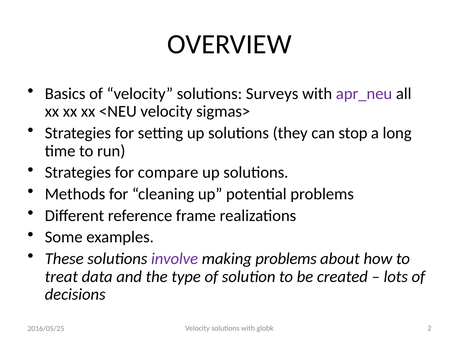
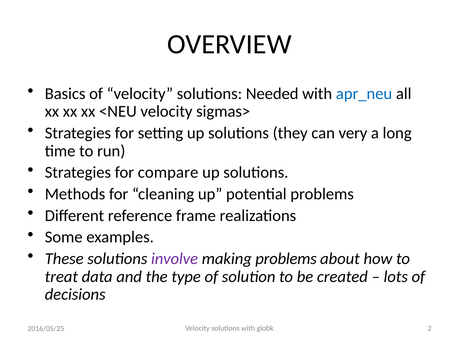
Surveys: Surveys -> Needed (272, 94)
apr_neu colour: purple -> blue (364, 94)
stop: stop -> very (353, 133)
